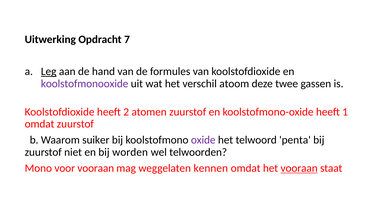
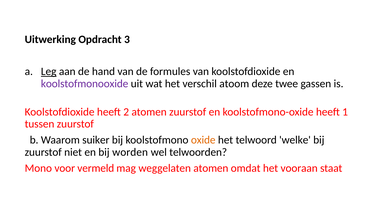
7: 7 -> 3 (127, 39)
omdat: omdat -> tussen (40, 124)
oxide colour: purple -> orange (203, 140)
penta: penta -> welke (295, 140)
voor vooraan: vooraan -> vermeld (96, 168)
weggelaten kennen: kennen -> atomen (211, 168)
vooraan underline: present -> none (299, 168)
